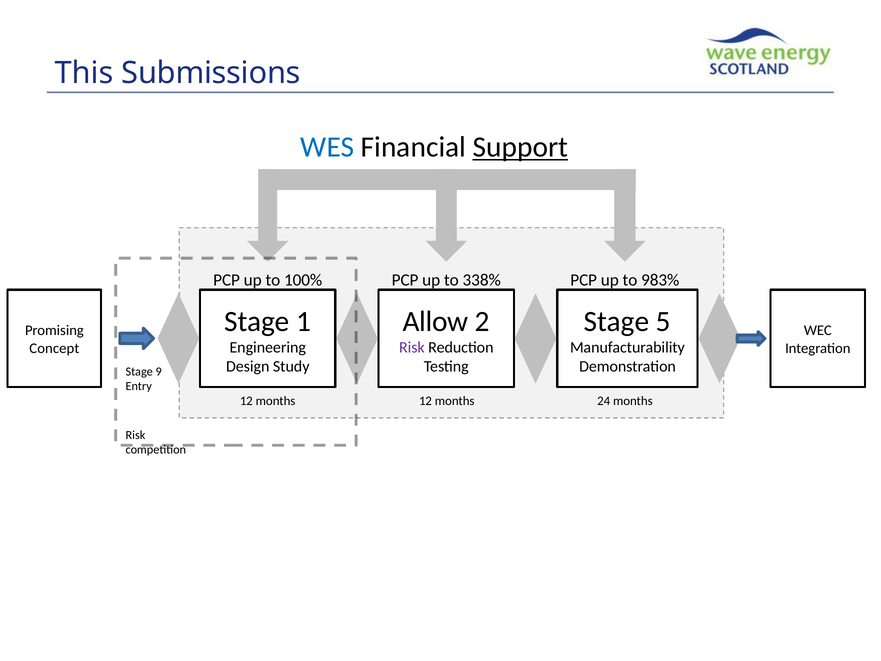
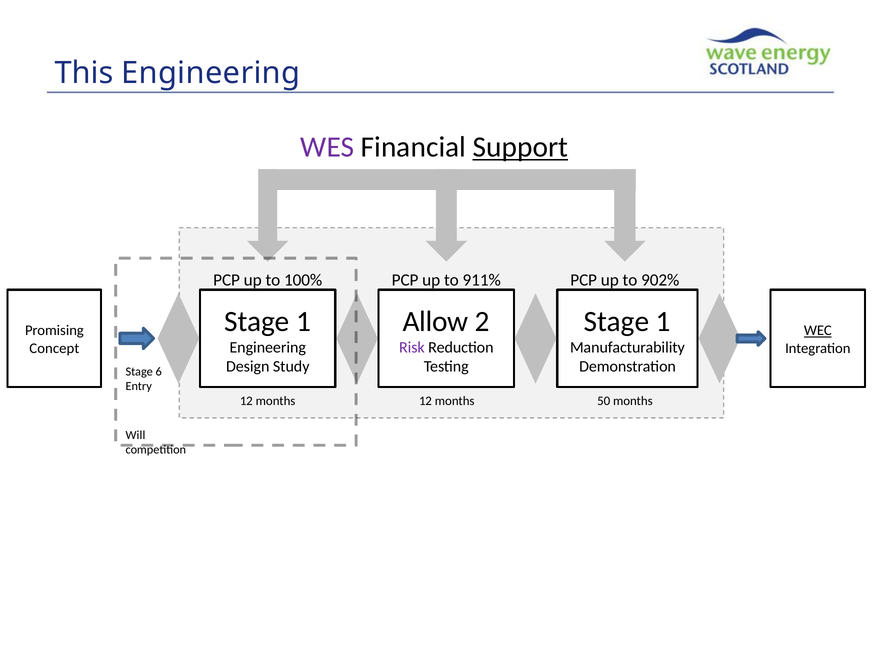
This Submissions: Submissions -> Engineering (211, 73)
WES colour: blue -> purple (327, 147)
338%: 338% -> 911% (482, 280)
983%: 983% -> 902% (660, 280)
5: 5 -> 1 (663, 321)
WEC underline: none -> present (818, 330)
9: 9 -> 6 (159, 371)
24: 24 -> 50 (604, 401)
Risk: Risk -> Will (135, 435)
